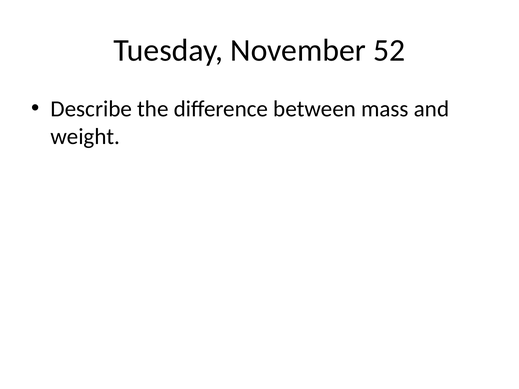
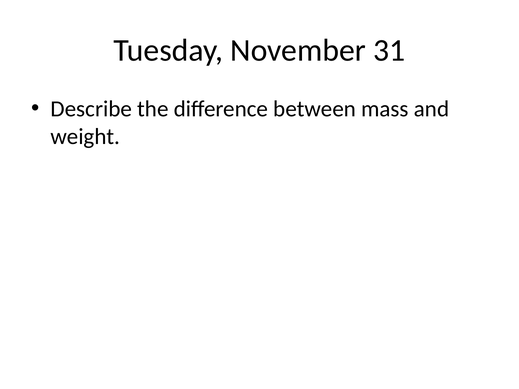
52: 52 -> 31 (389, 50)
